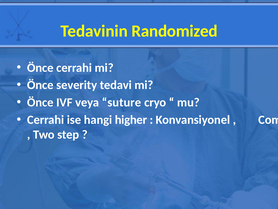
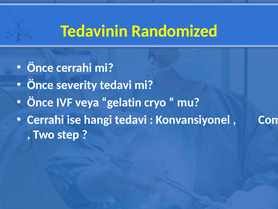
suture: suture -> gelatin (122, 102)
hangi higher: higher -> tedavi (131, 120)
